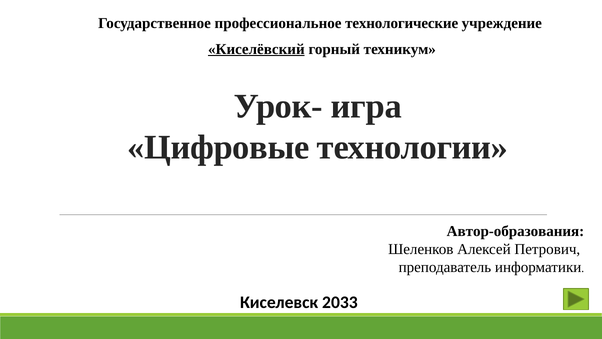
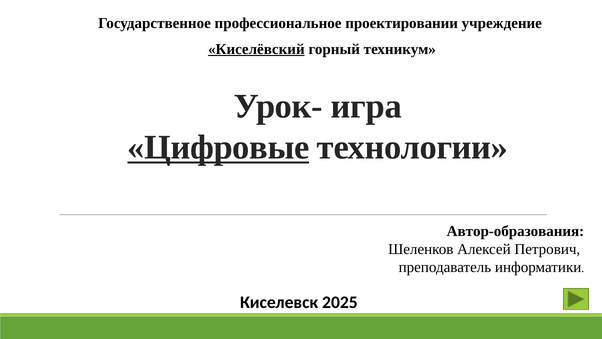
технологические: технологические -> проектировании (402, 23)
Цифровые underline: none -> present (218, 147)
2033: 2033 -> 2025 (340, 302)
